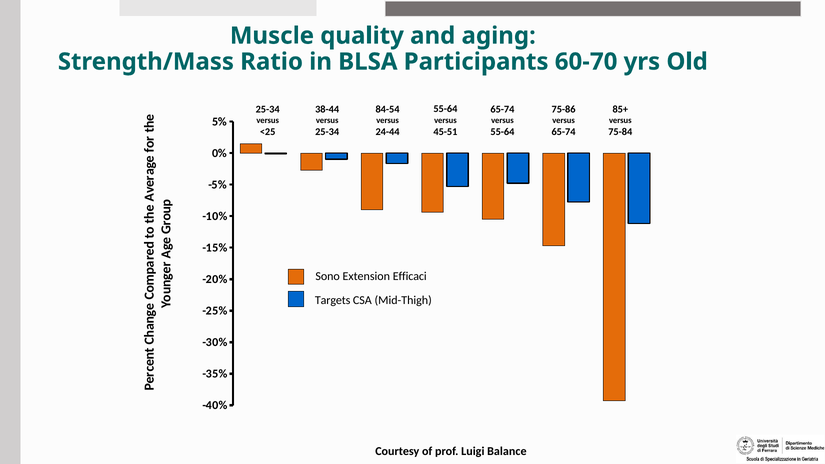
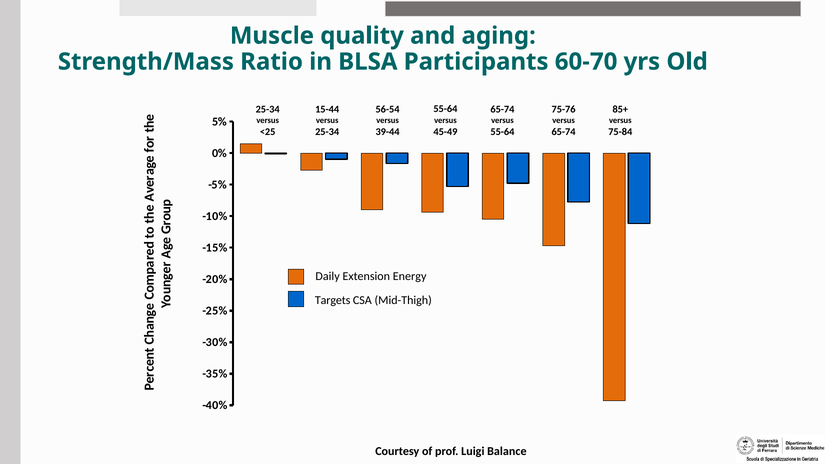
38-44: 38-44 -> 15-44 (327, 109)
84-54: 84-54 -> 56-54 (388, 109)
75-86: 75-86 -> 75-76 (564, 109)
45-51: 45-51 -> 45-49 (445, 132)
24-44: 24-44 -> 39-44 (388, 132)
Sono: Sono -> Daily (328, 276)
Efficaci: Efficaci -> Energy (410, 276)
